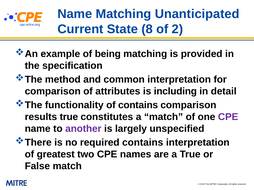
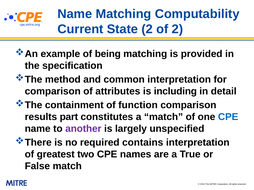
Unanticipated: Unanticipated -> Computability (197, 14)
State 8: 8 -> 2 (147, 29)
functionality: functionality -> containment (74, 105)
of contains: contains -> function (138, 105)
results true: true -> part (69, 117)
CPE colour: purple -> blue (228, 117)
